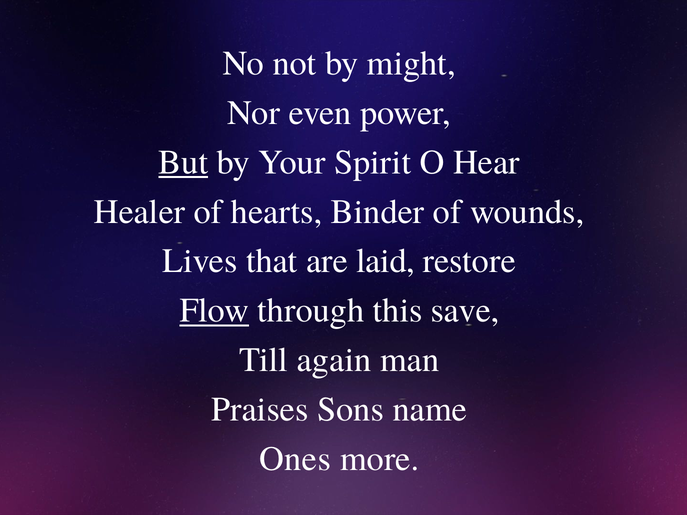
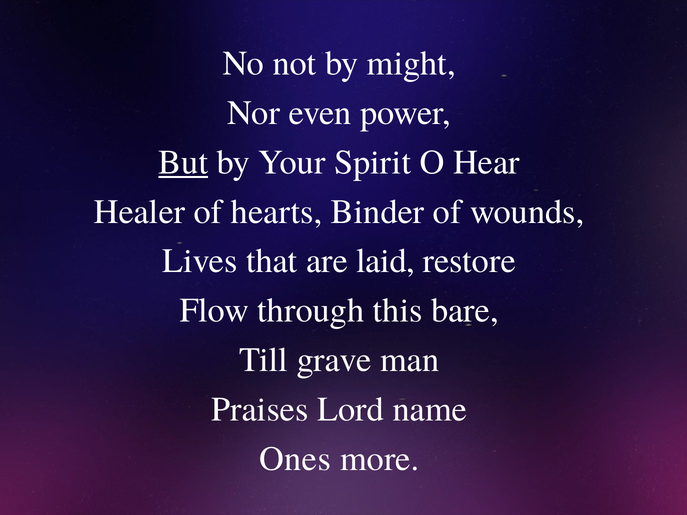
Flow underline: present -> none (214, 311)
save: save -> bare (465, 311)
again: again -> grave (334, 360)
Sons: Sons -> Lord (351, 410)
